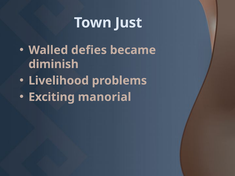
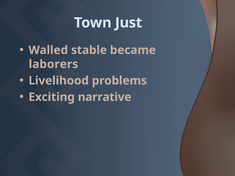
defies: defies -> stable (89, 50)
diminish: diminish -> laborers (53, 64)
manorial: manorial -> narrative (105, 97)
